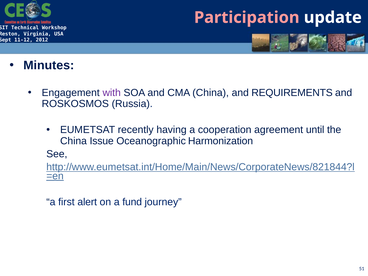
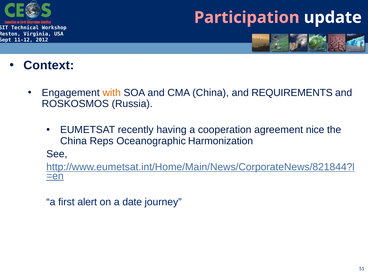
Minutes: Minutes -> Context (49, 65)
with colour: purple -> orange (112, 93)
until: until -> nice (315, 130)
Issue: Issue -> Reps (102, 141)
fund: fund -> date (132, 202)
